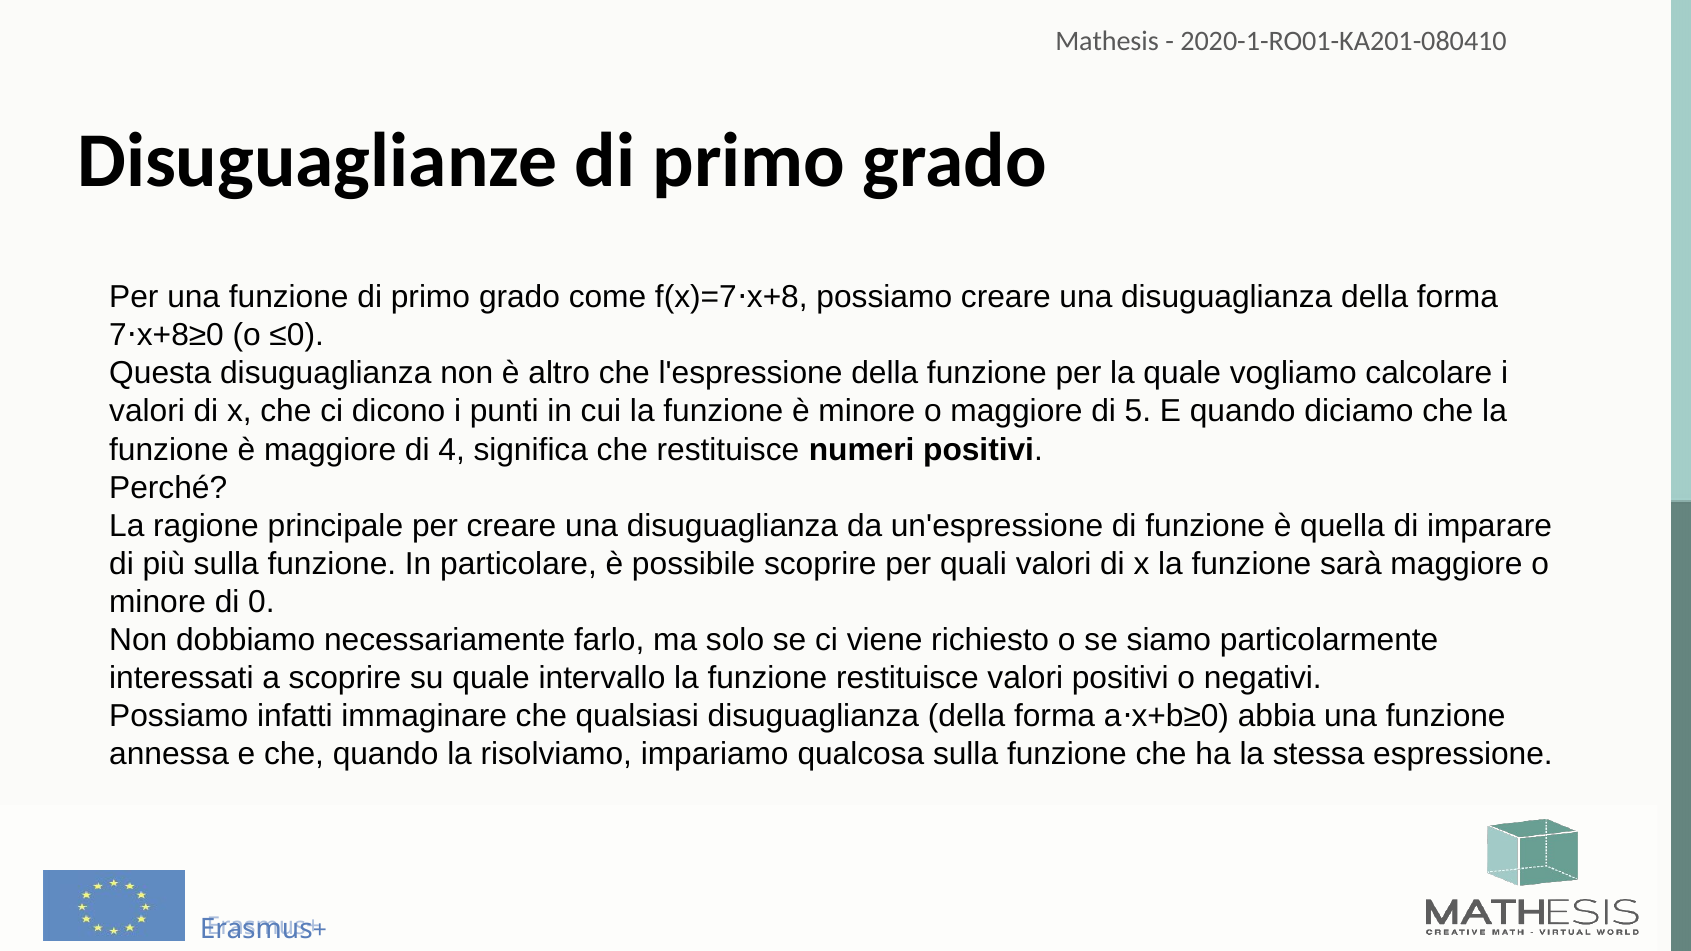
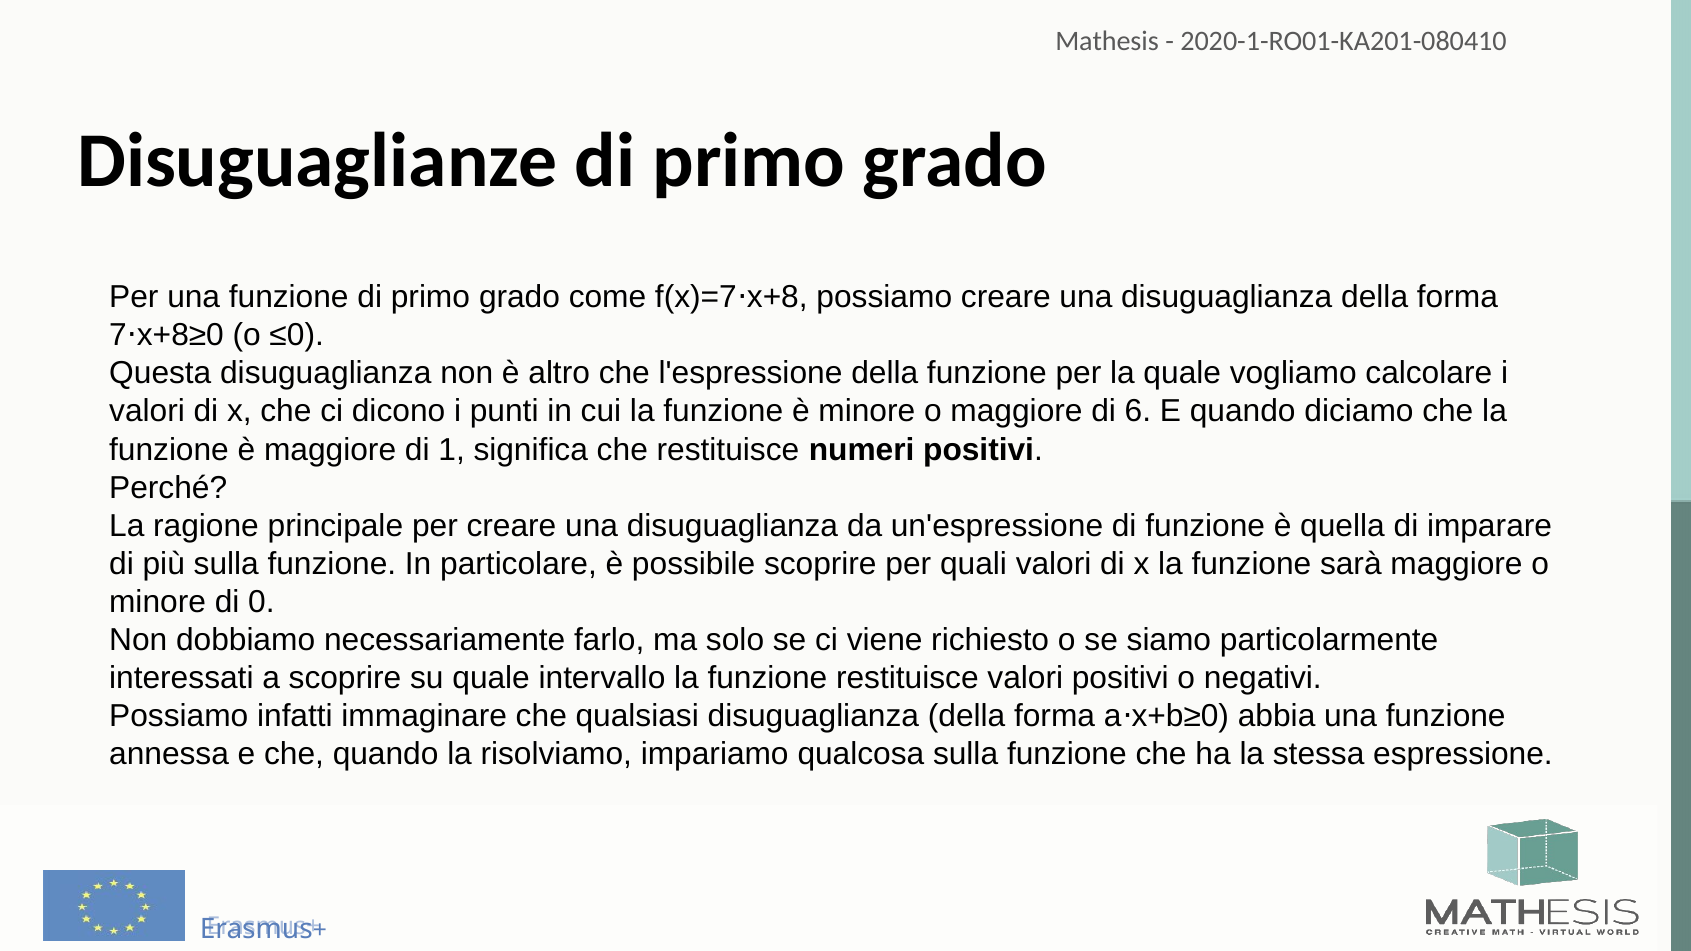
5: 5 -> 6 (1138, 412)
4: 4 -> 1 (452, 450)
